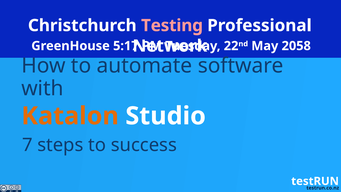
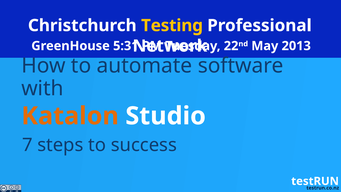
Testing colour: pink -> yellow (172, 25)
5:17: 5:17 -> 5:31 (126, 46)
2058: 2058 -> 2013 (296, 46)
